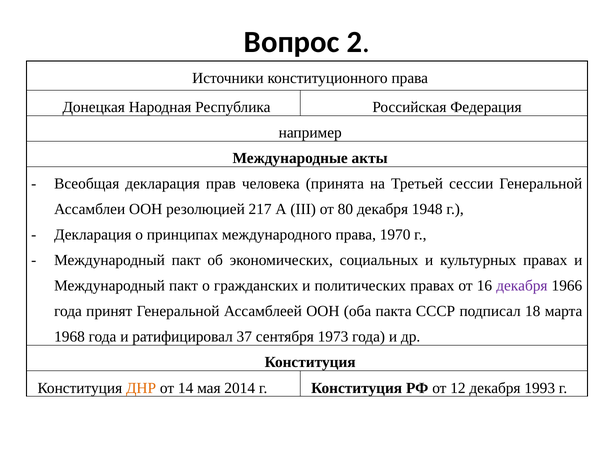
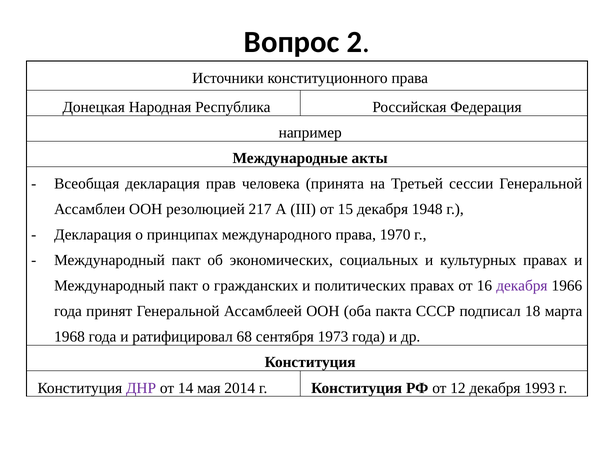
80: 80 -> 15 (345, 209)
37: 37 -> 68 (244, 337)
ДНР colour: orange -> purple (141, 388)
